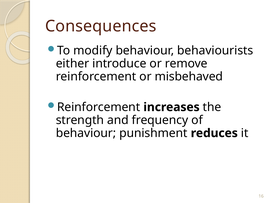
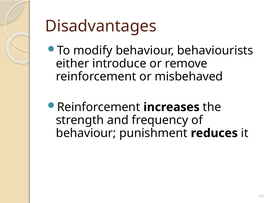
Consequences: Consequences -> Disadvantages (101, 26)
